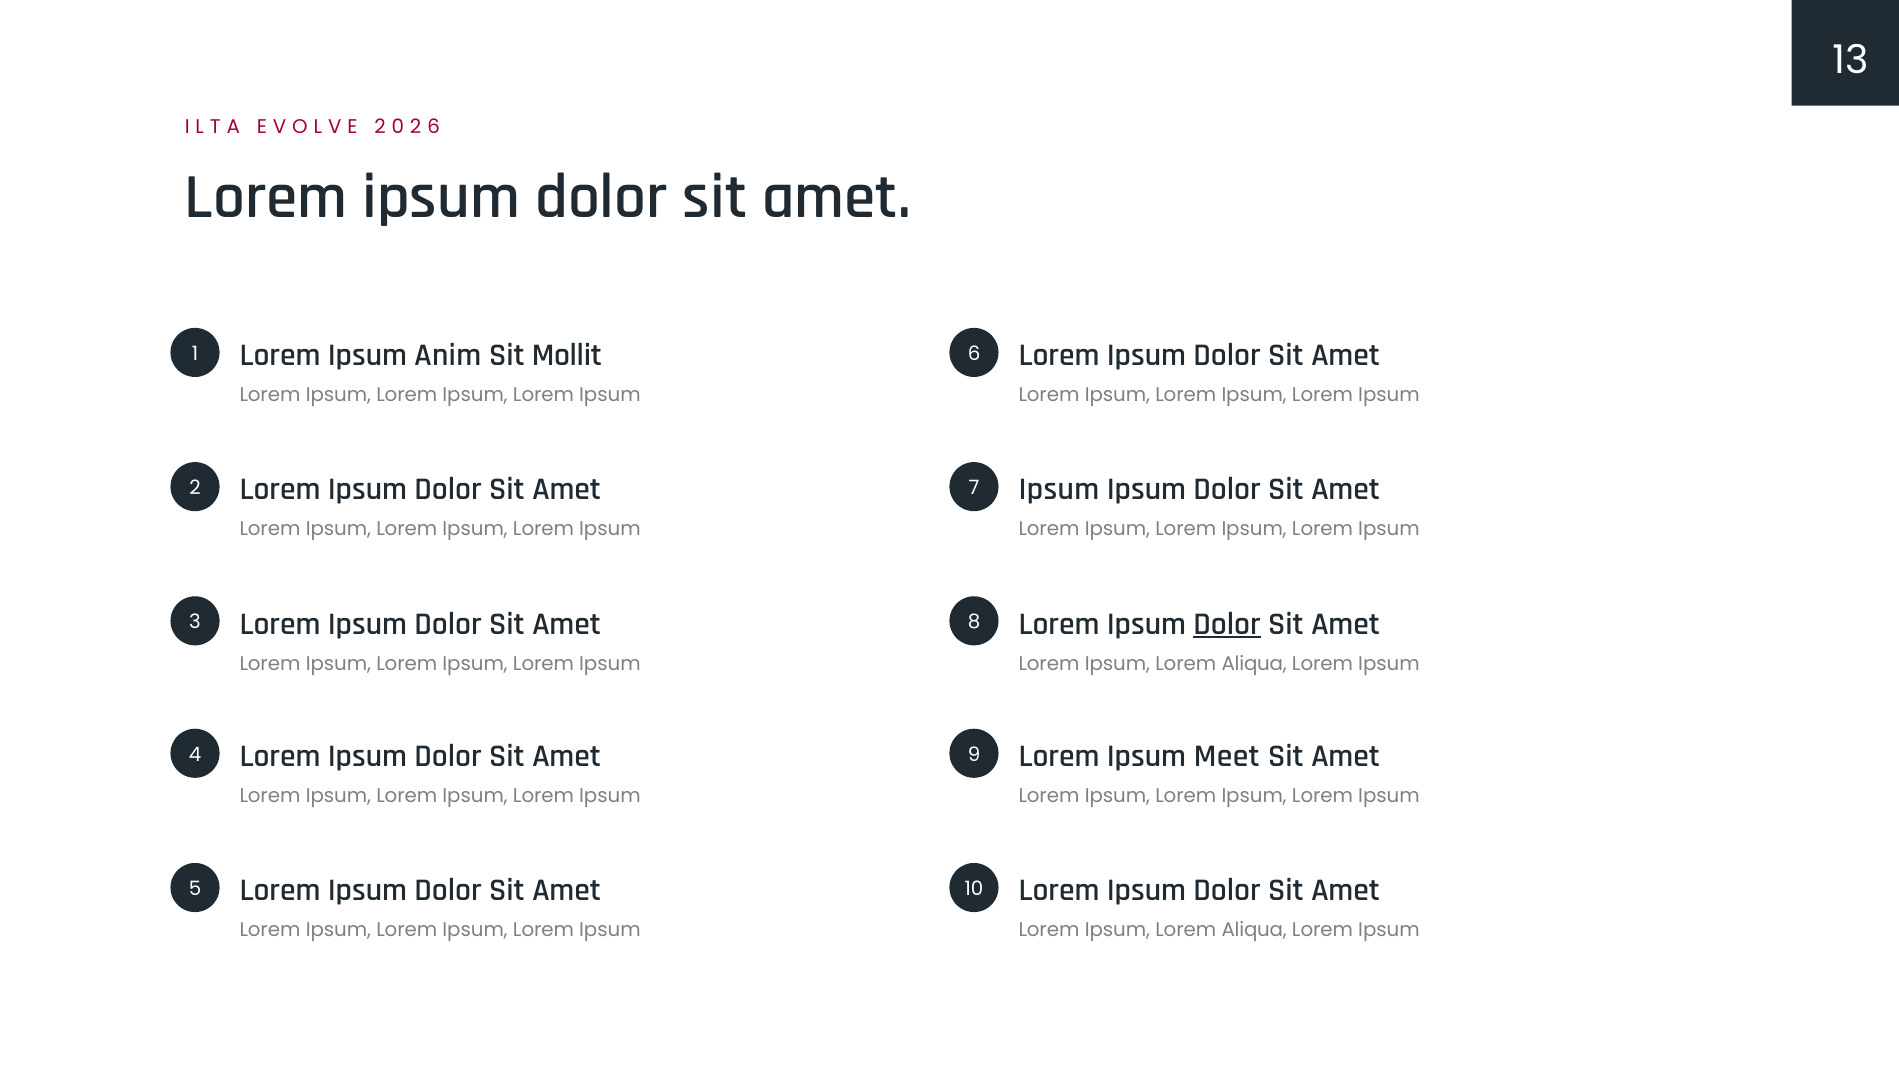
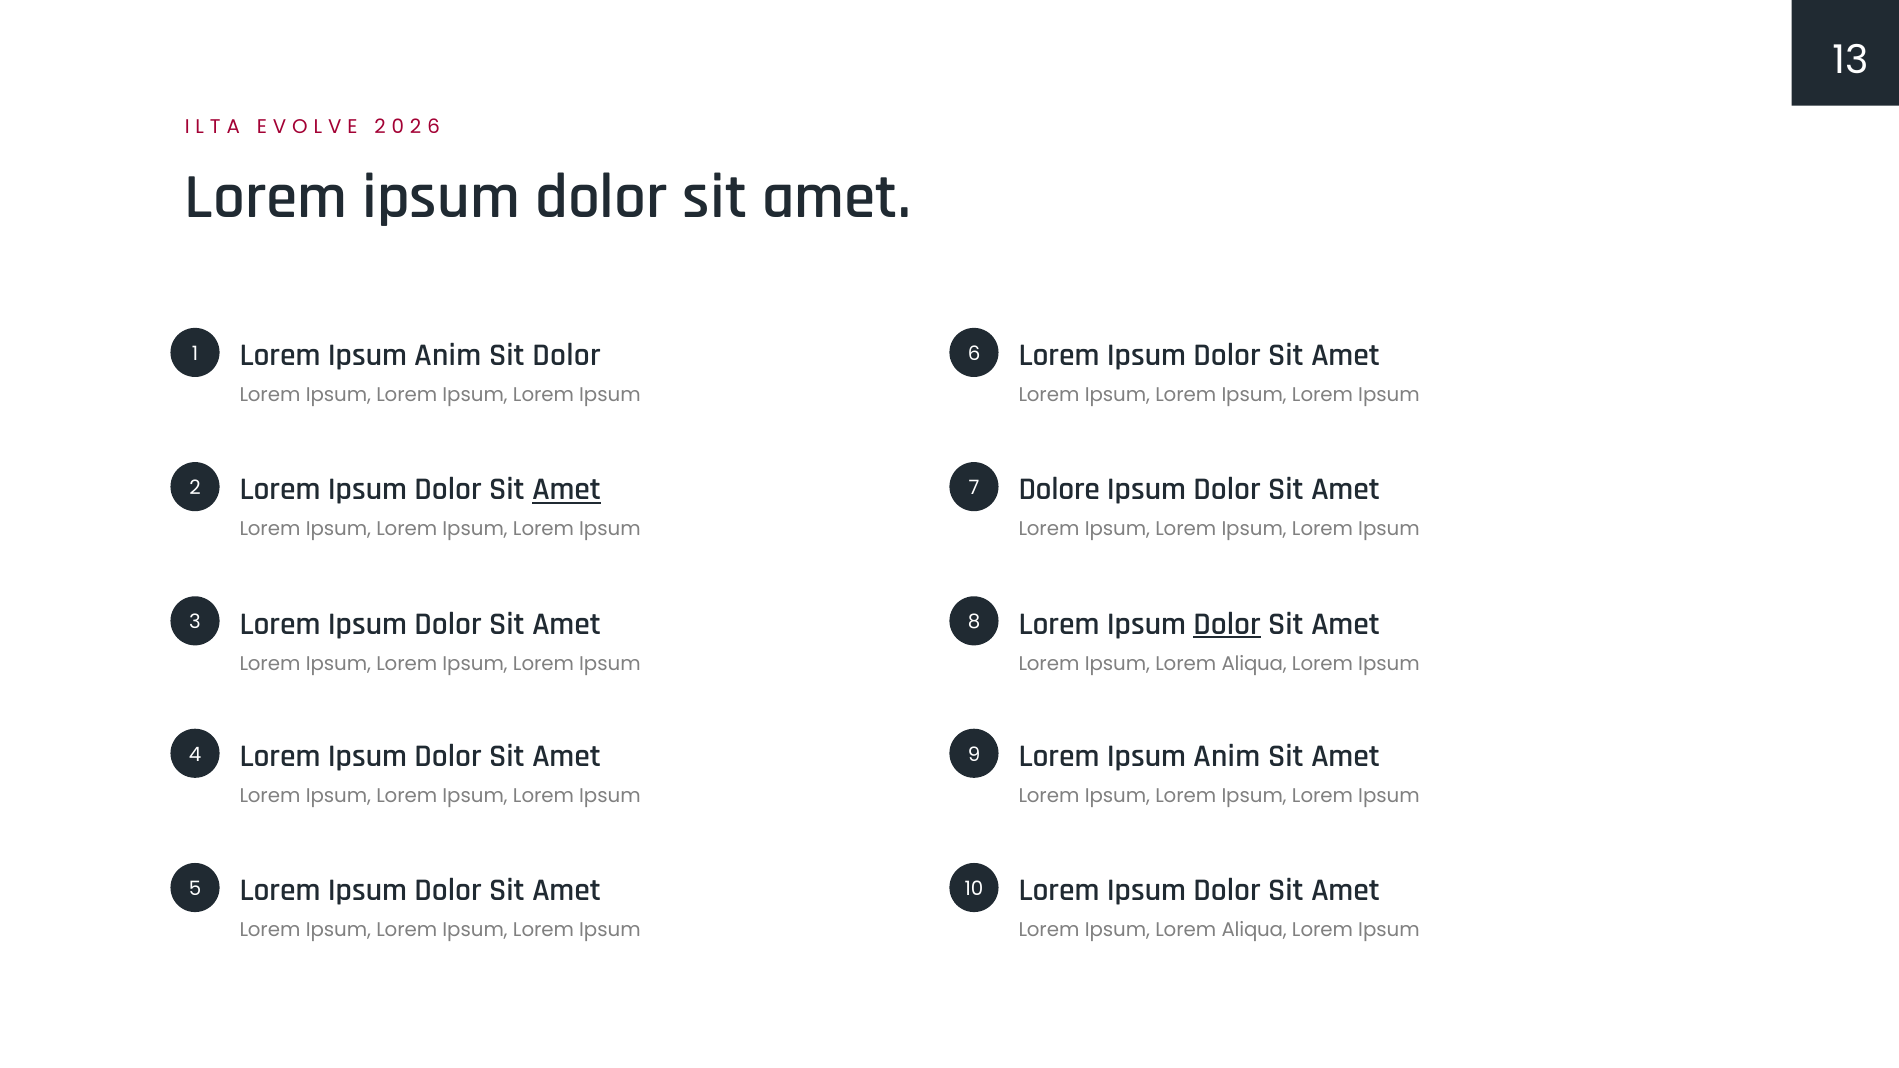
Sit Mollit: Mollit -> Dolor (567, 355)
Amet underline: none -> present (567, 489)
Ipsum: Ipsum -> Dolore (1059, 489)
Meet: Meet -> Anim (1227, 756)
